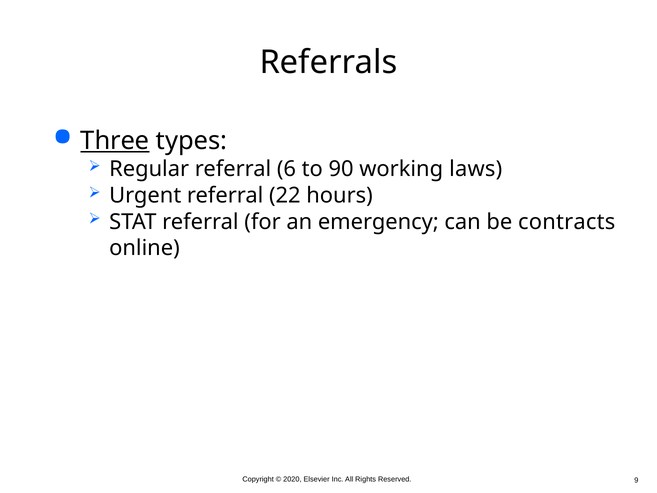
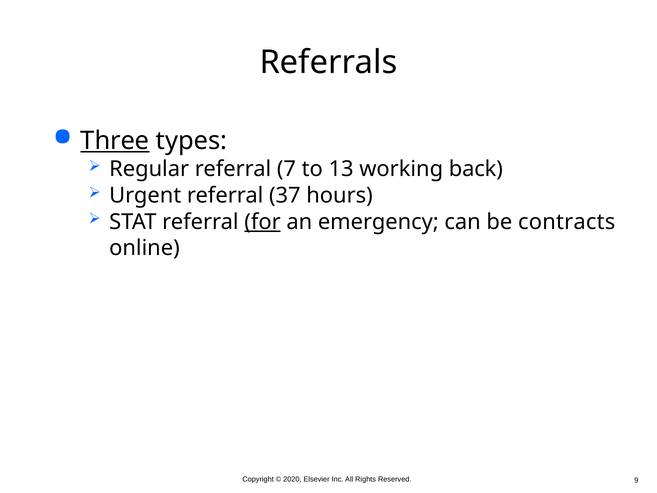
6: 6 -> 7 (286, 169)
90: 90 -> 13 (341, 169)
laws: laws -> back (476, 169)
22: 22 -> 37 (285, 195)
for underline: none -> present (263, 222)
